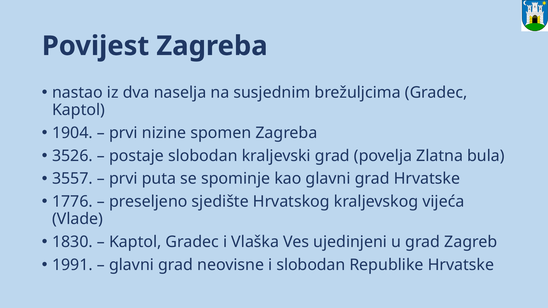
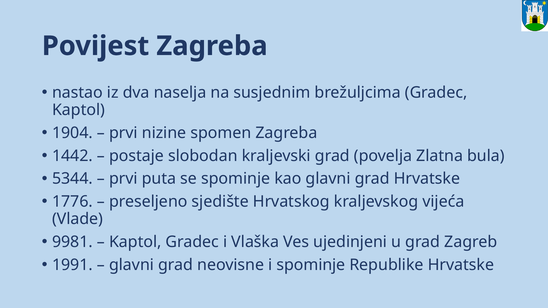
3526: 3526 -> 1442 (72, 156)
3557: 3557 -> 5344 (72, 179)
1830: 1830 -> 9981 (72, 242)
i slobodan: slobodan -> spominje (311, 265)
